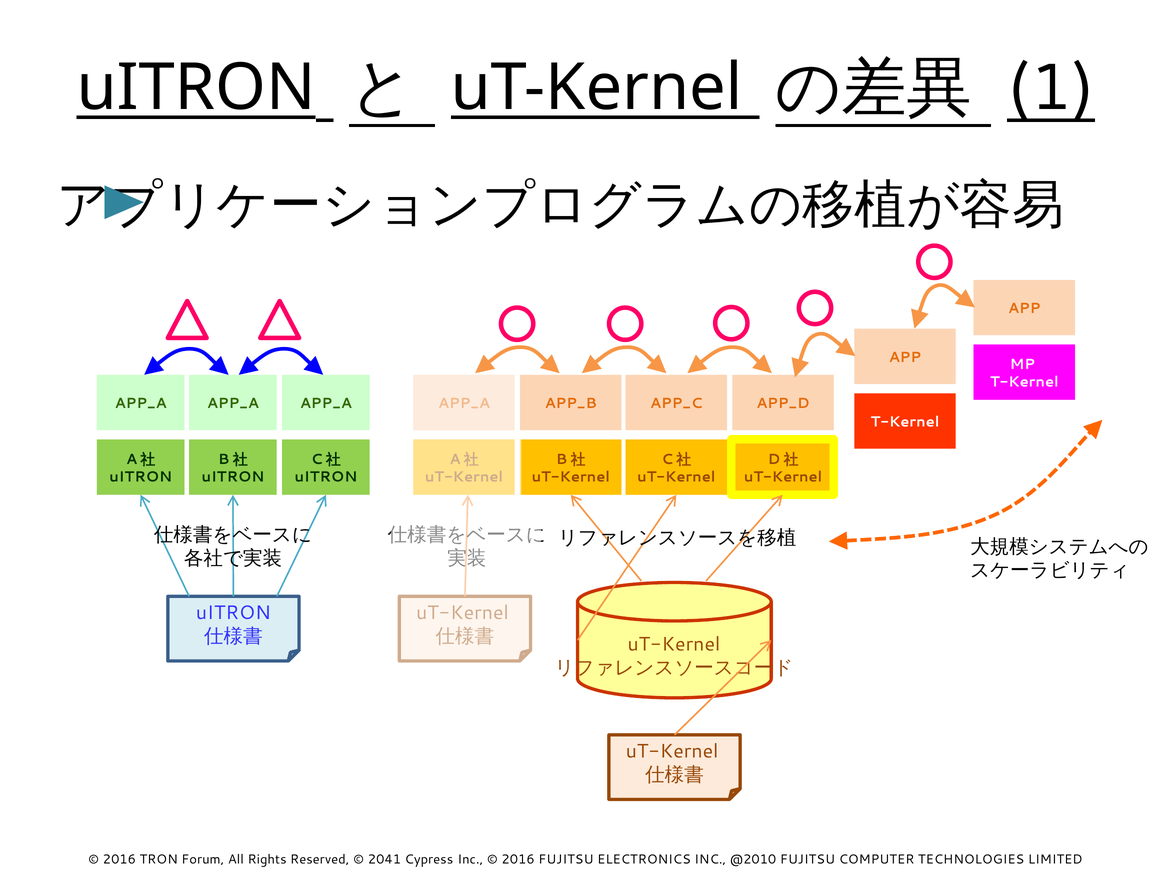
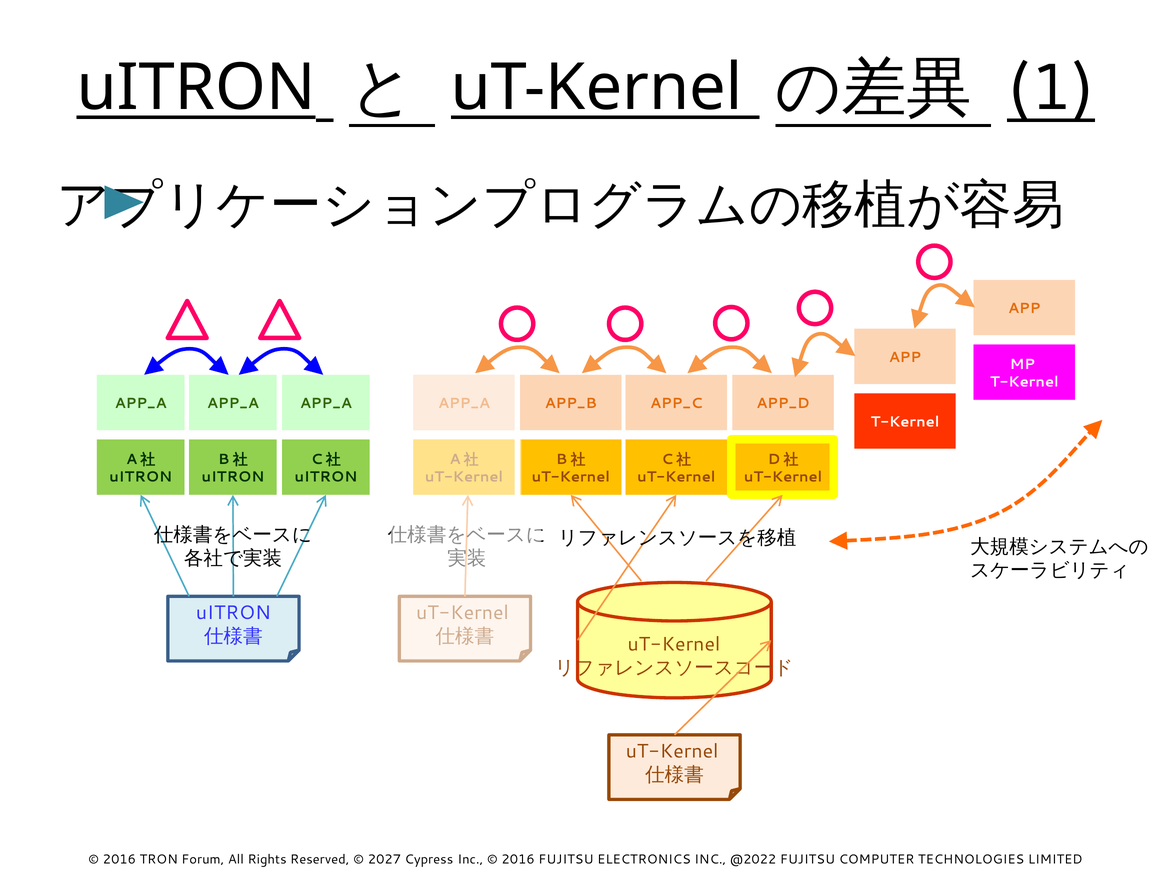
2041: 2041 -> 2027 (384, 860)
@2010: @2010 -> @2022 (753, 860)
